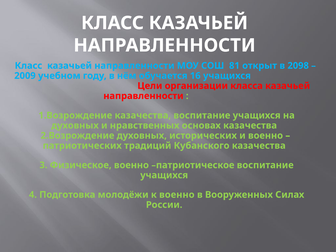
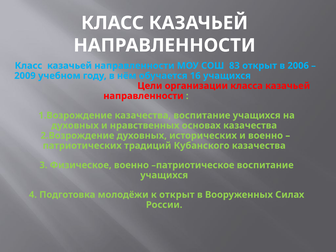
81: 81 -> 83 (234, 66)
2098: 2098 -> 2006 (298, 66)
к военно: военно -> открыт (177, 195)
